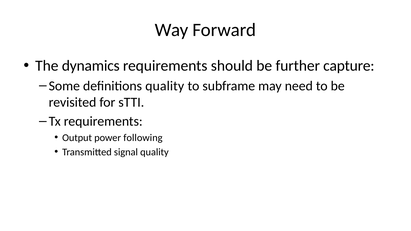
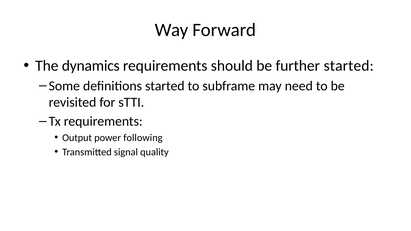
further capture: capture -> started (349, 66)
definitions quality: quality -> started (165, 86)
